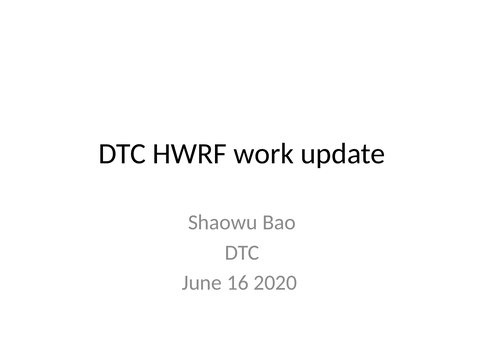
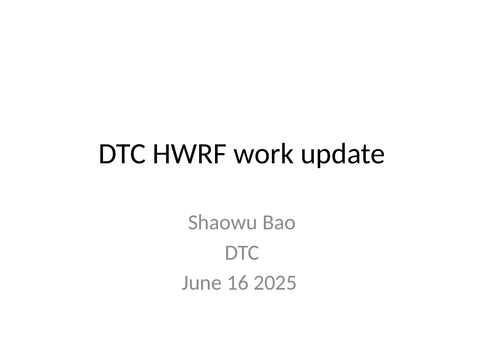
2020: 2020 -> 2025 (275, 283)
